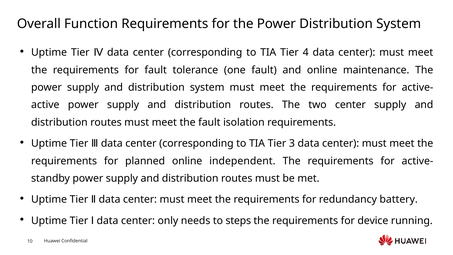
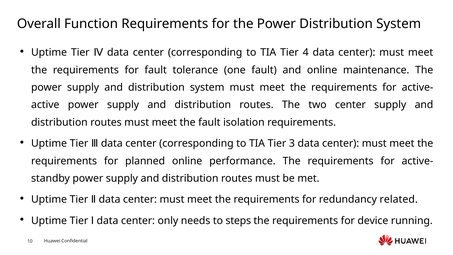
independent: independent -> performance (242, 161)
battery: battery -> related (399, 199)
